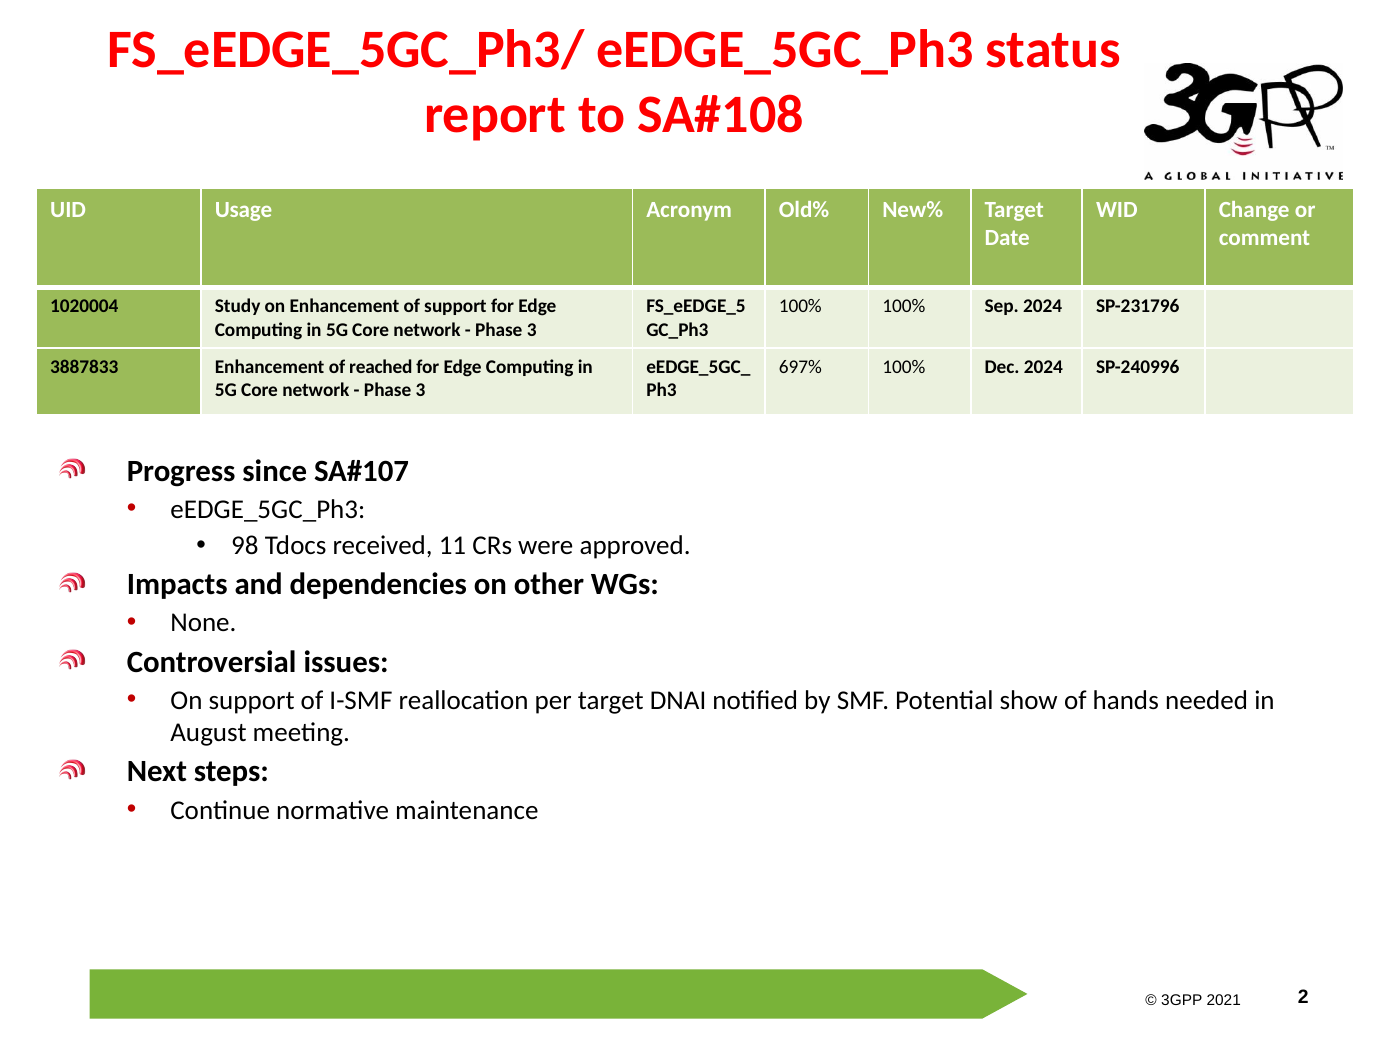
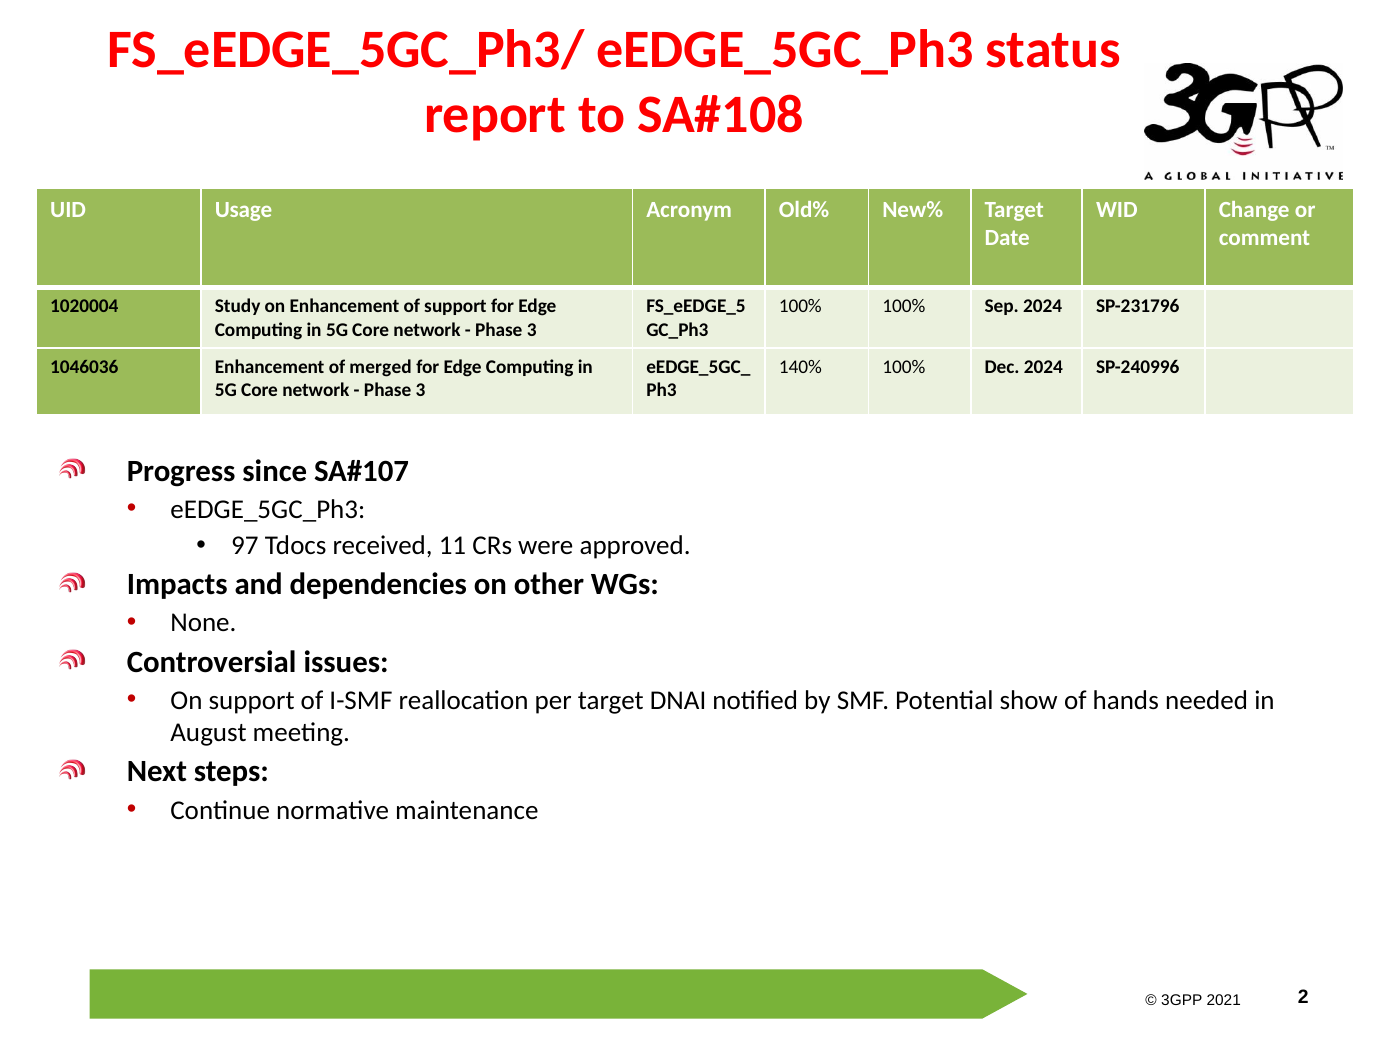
3887833: 3887833 -> 1046036 (84, 367)
reached: reached -> merged (381, 367)
697%: 697% -> 140% (800, 367)
98: 98 -> 97 (245, 545)
